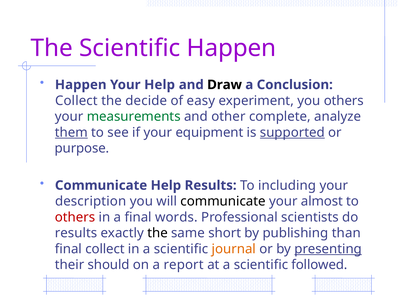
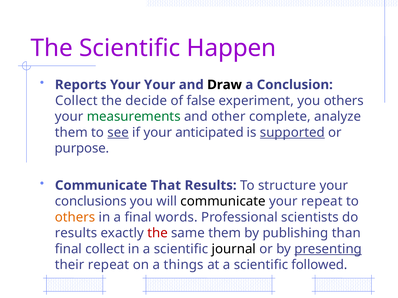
Happen: Happen -> Reports (81, 85)
Your Help: Help -> Your (160, 85)
easy: easy -> false (201, 101)
them underline: present -> none (71, 133)
see underline: none -> present (118, 133)
equipment: equipment -> anticipated (209, 133)
Communicate Help: Help -> That (166, 186)
including: including -> structure (287, 186)
description: description -> conclusions (91, 202)
your almost: almost -> repeat (322, 202)
others colour: red -> orange (75, 218)
the colour: black -> red (158, 233)
same short: short -> them (225, 233)
journal colour: orange -> black (234, 249)
their should: should -> repeat (109, 265)
report: report -> things (184, 265)
